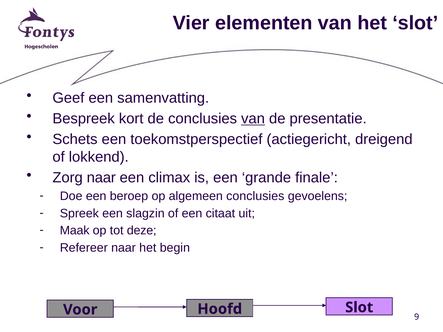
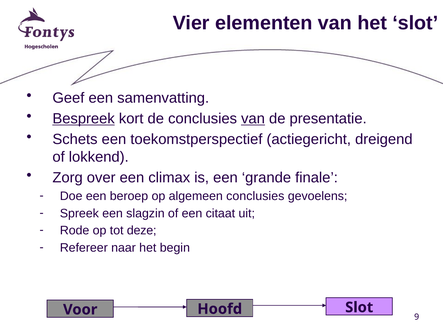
Bespreek underline: none -> present (84, 119)
Zorg naar: naar -> over (101, 178)
Maak: Maak -> Rode (75, 231)
